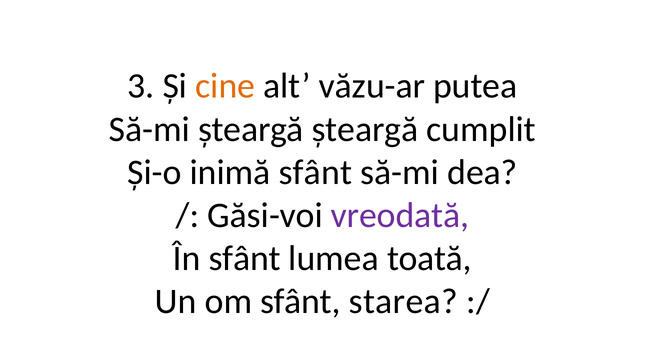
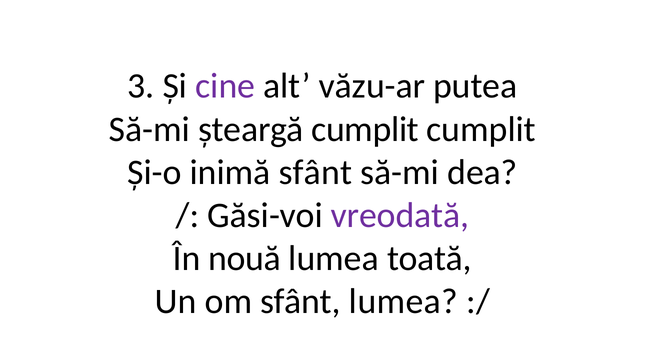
cine colour: orange -> purple (225, 86)
șteargă șteargă: șteargă -> cumplit (365, 129)
În sfânt: sfânt -> nouă (245, 258)
sfânt starea: starea -> lumea (403, 301)
